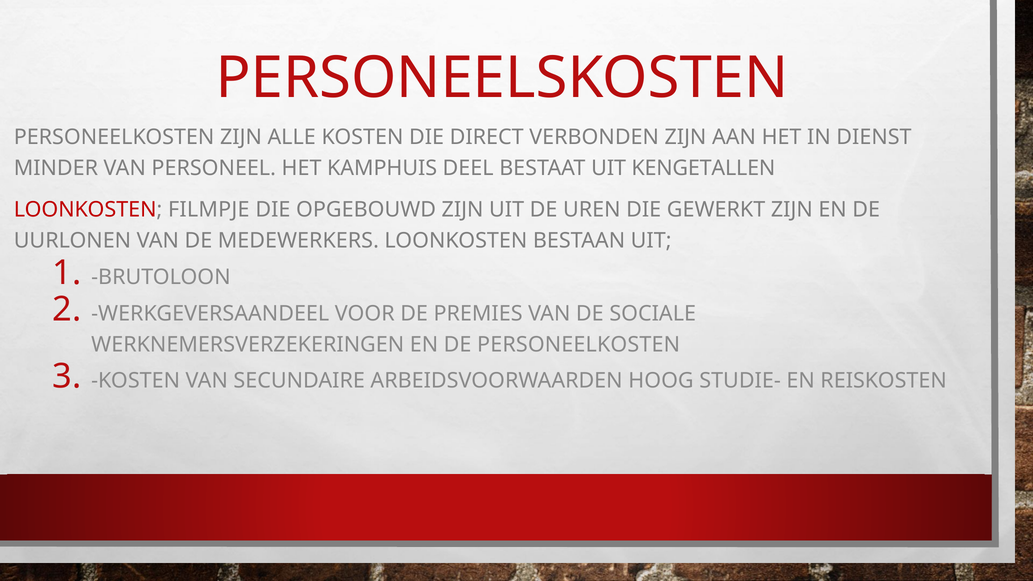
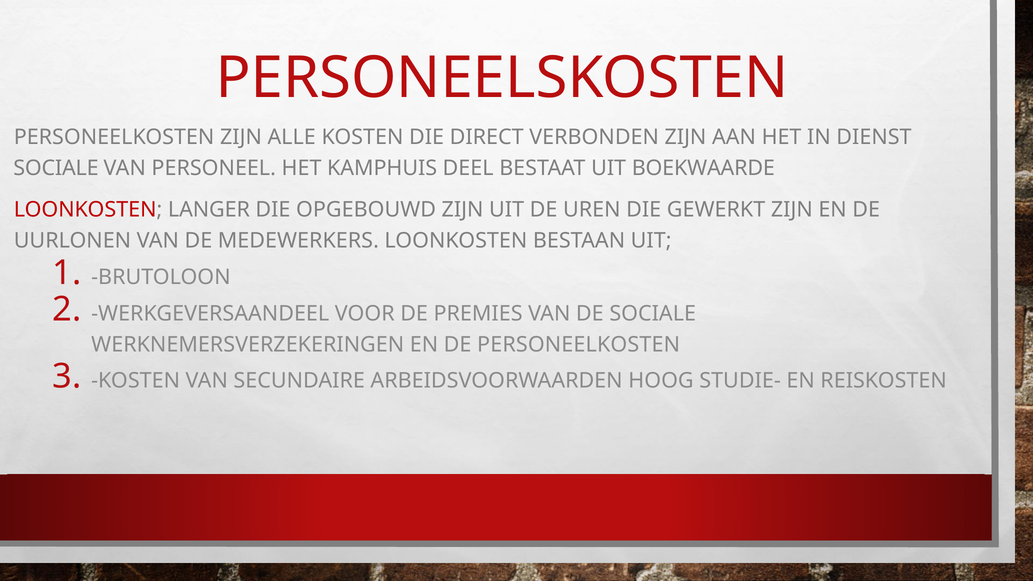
MINDER: MINDER -> SOCIALE (56, 168)
KENGETALLEN: KENGETALLEN -> BOEKWAARDE (703, 168)
FILMPJE: FILMPJE -> LANGER (209, 210)
